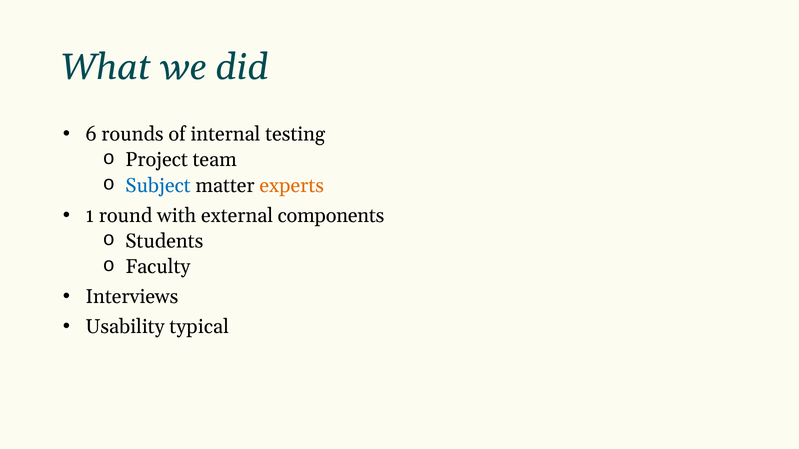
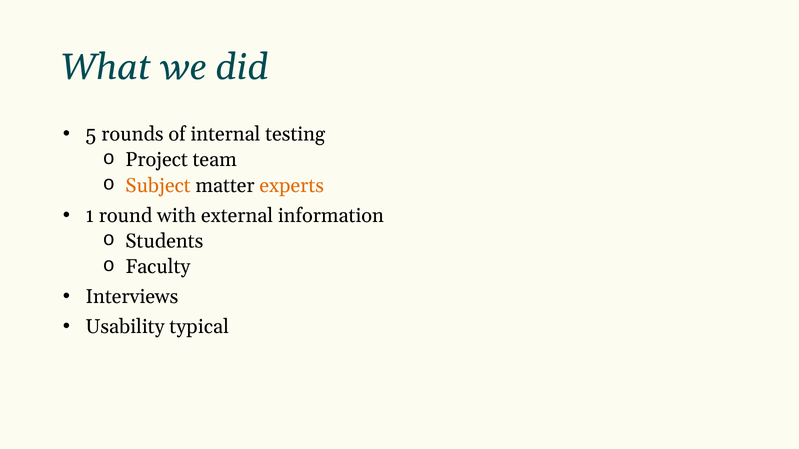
6: 6 -> 5 (91, 134)
Subject colour: blue -> orange (158, 186)
components: components -> information (331, 216)
